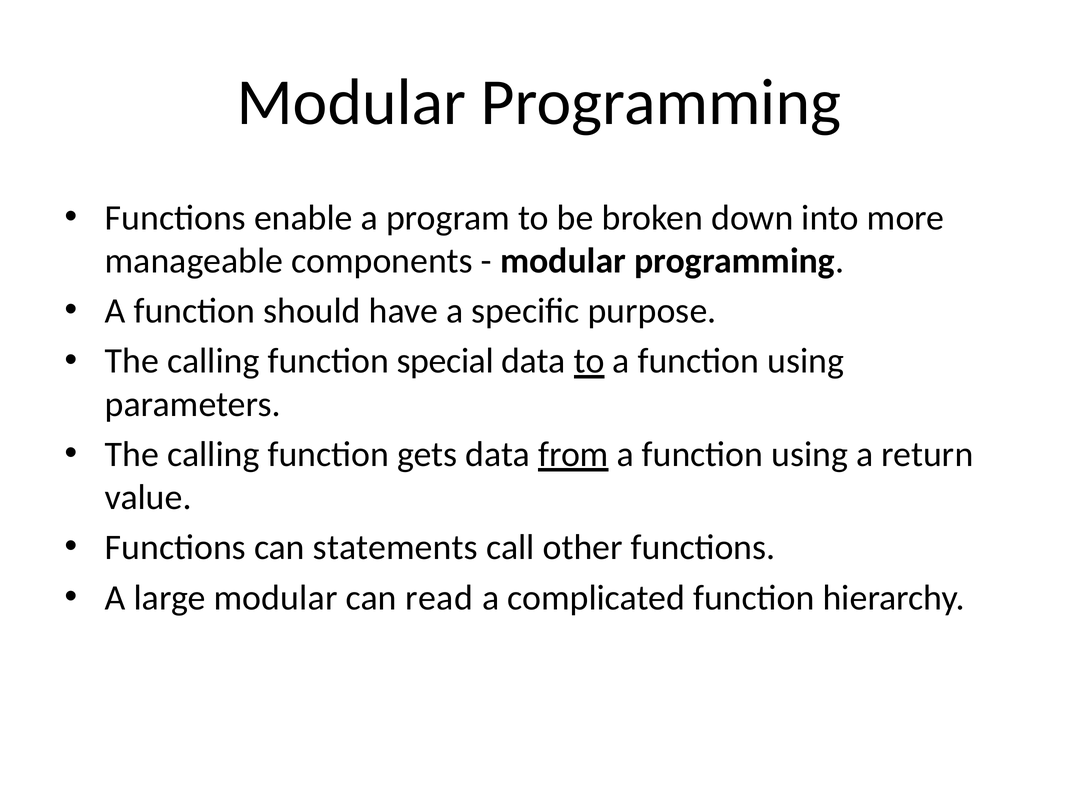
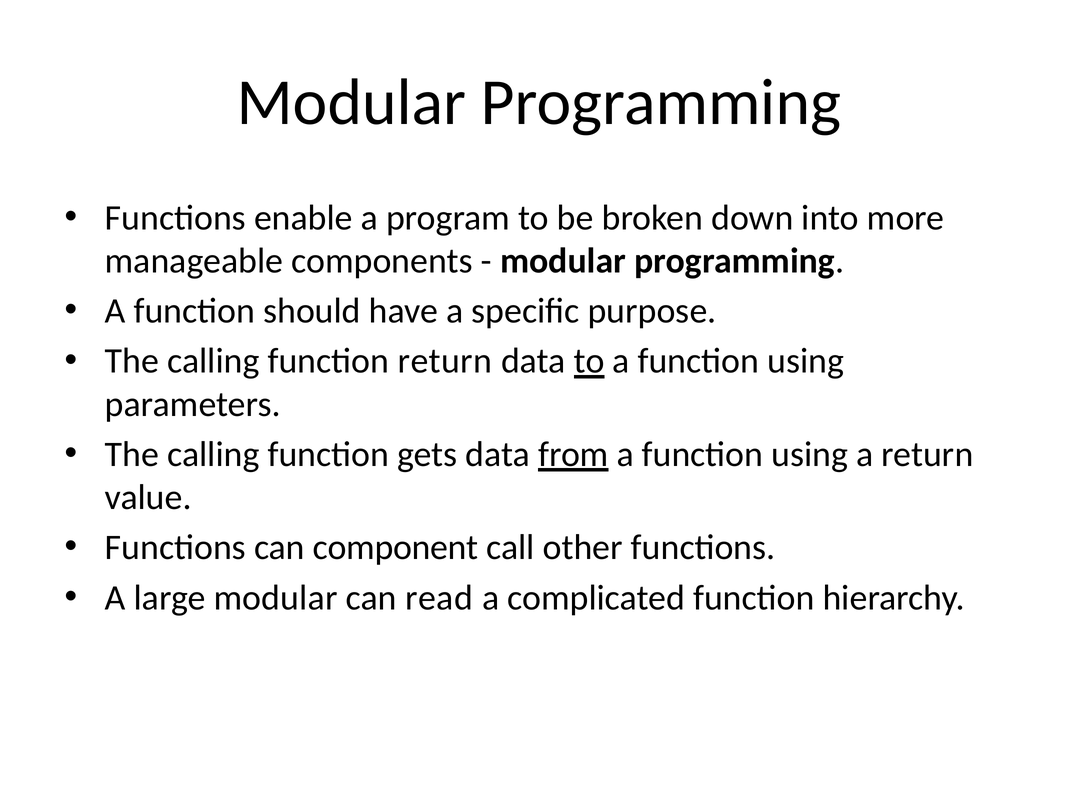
function special: special -> return (445, 361)
statements: statements -> component (396, 548)
